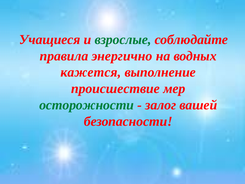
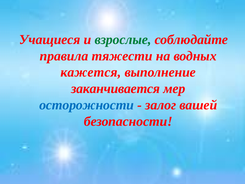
энергично: энергично -> тяжести (122, 56)
происшествие: происшествие -> заканчивается (116, 89)
осторожности colour: green -> blue (87, 105)
